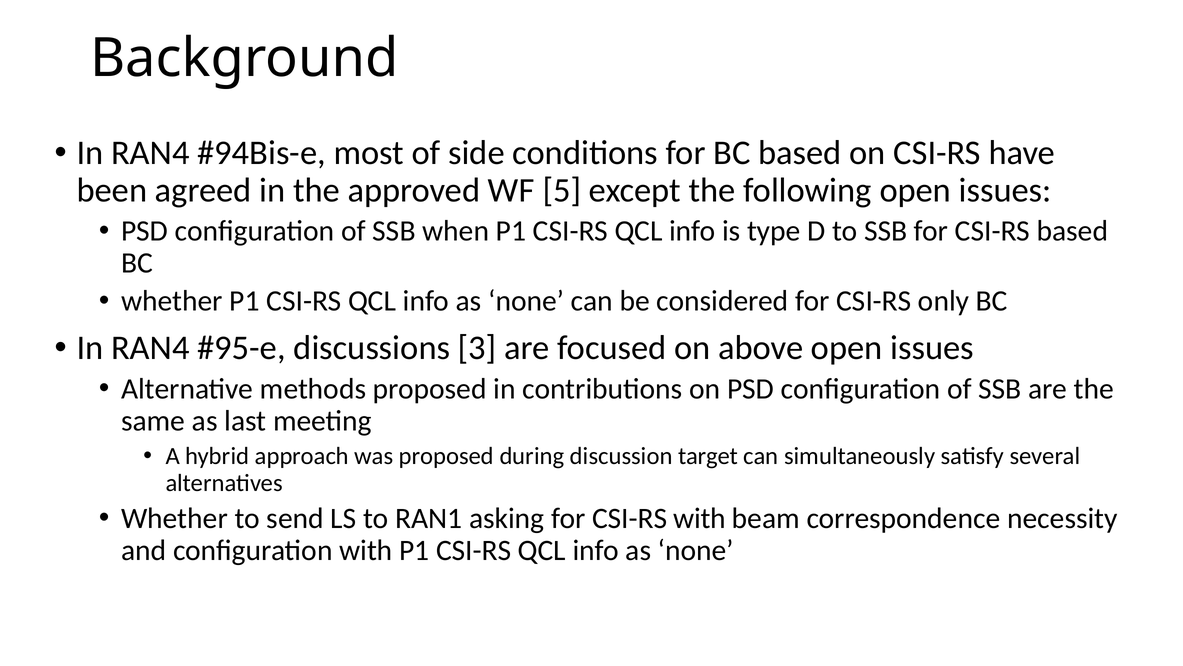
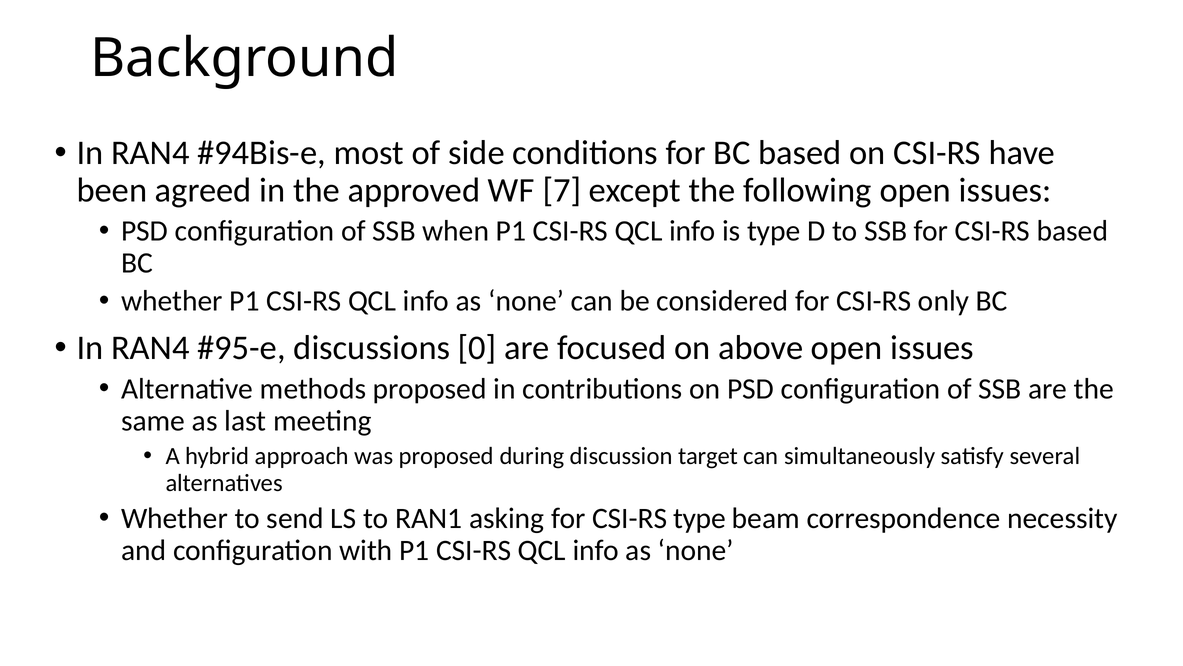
5: 5 -> 7 (562, 190)
3: 3 -> 0 (477, 348)
CSI-RS with: with -> type (700, 518)
